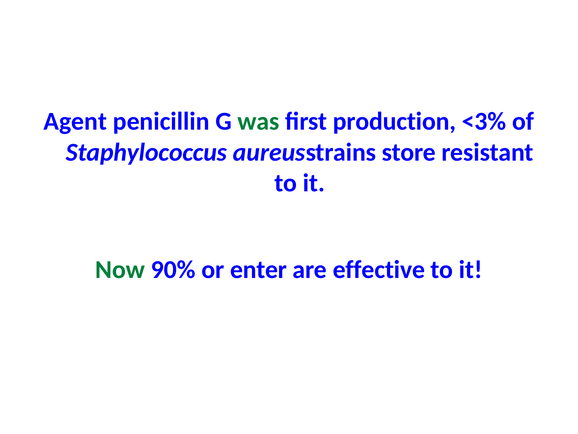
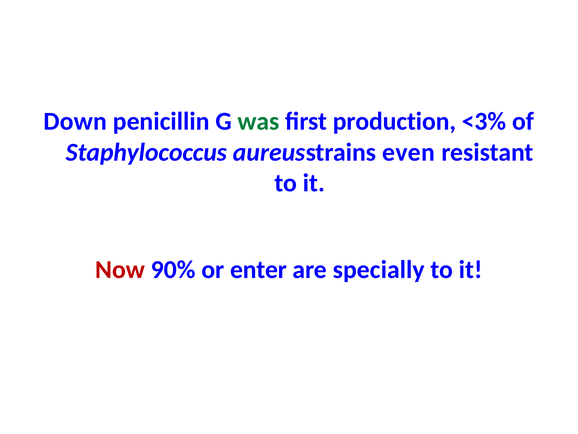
Agent: Agent -> Down (75, 121)
store: store -> even (409, 152)
Now colour: green -> red (120, 269)
effective: effective -> specially (379, 269)
